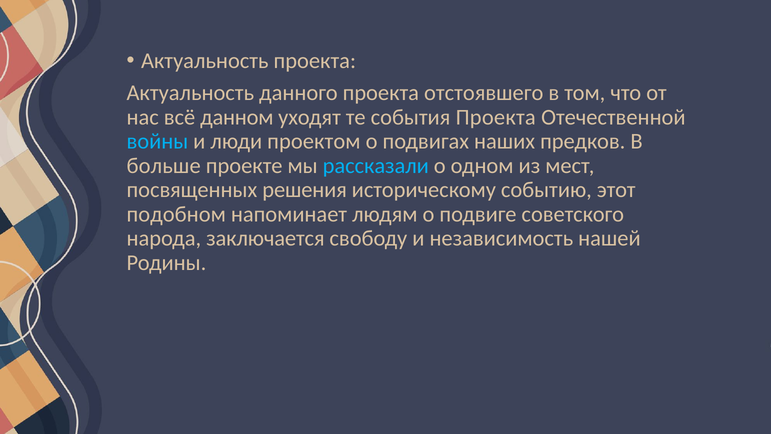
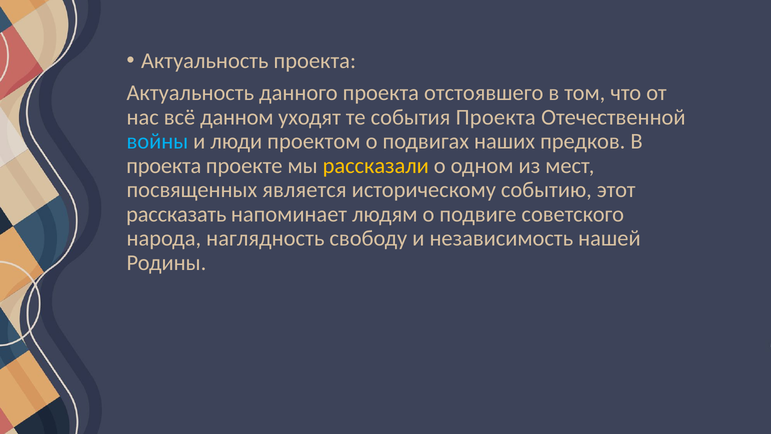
больше: больше -> проекта (164, 166)
рассказали colour: light blue -> yellow (376, 166)
решения: решения -> является (304, 190)
подобном: подобном -> рассказать (176, 214)
заключается: заключается -> наглядность (265, 238)
